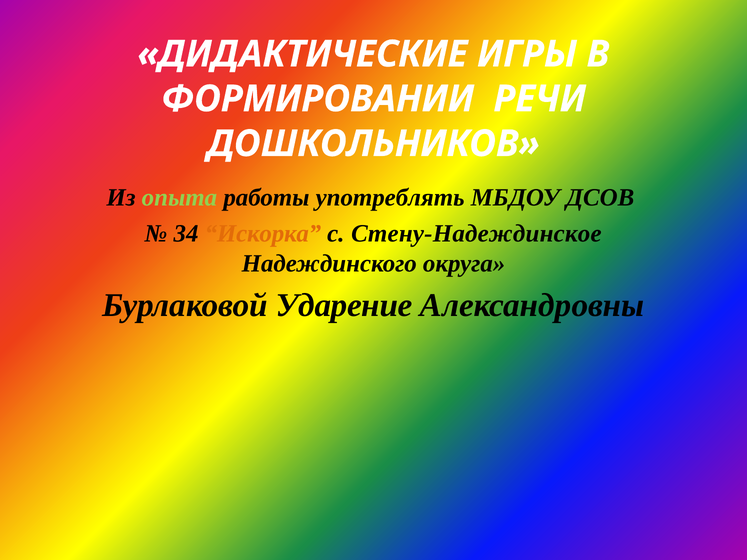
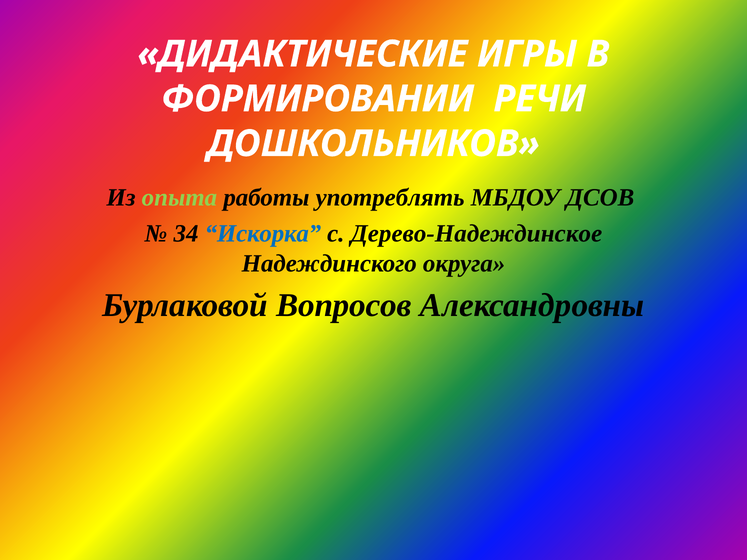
Искорка colour: orange -> blue (263, 234)
Стену-Надеждинское: Стену-Надеждинское -> Дерево-Надеждинское (476, 234)
Ударение: Ударение -> Вопросов (344, 305)
